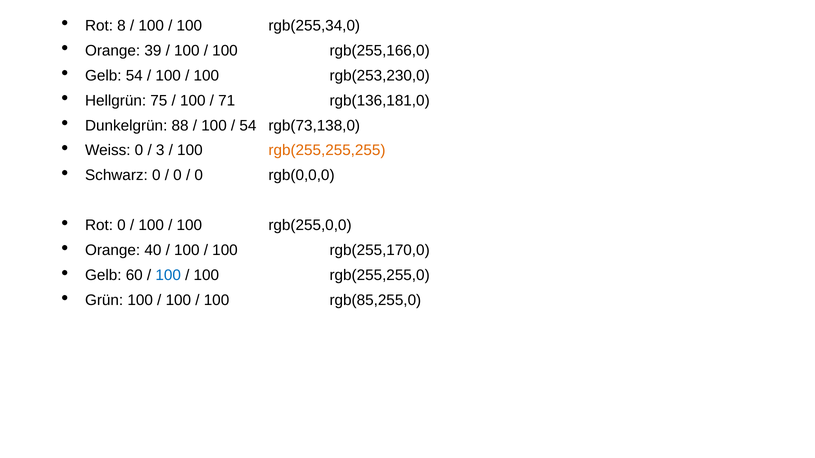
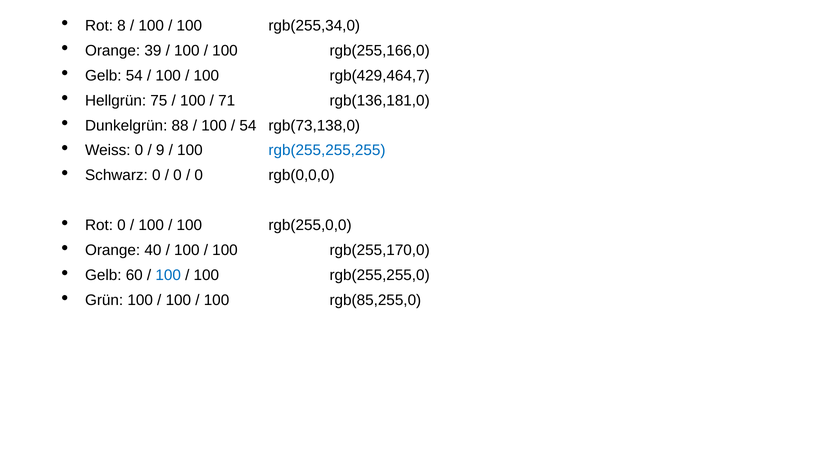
rgb(253,230,0: rgb(253,230,0 -> rgb(429,464,7 (380, 76)
3: 3 -> 9 (160, 151)
rgb(255,255,255 colour: orange -> blue (327, 151)
